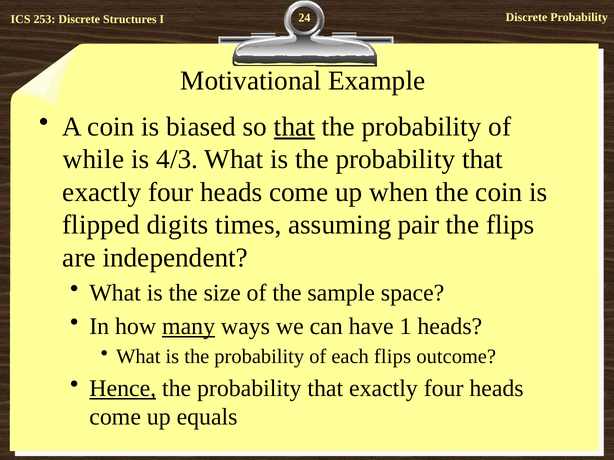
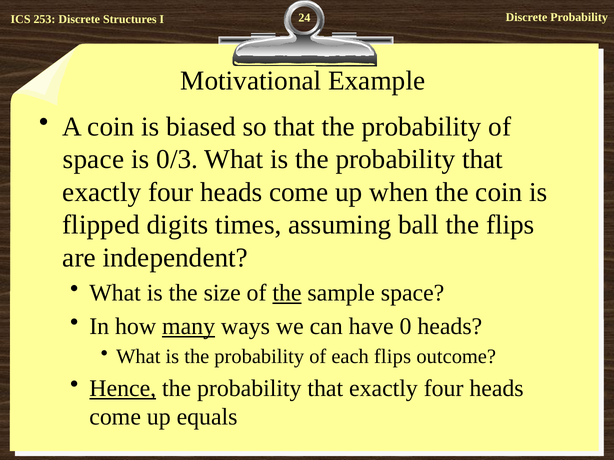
that underline: present -> none (294, 127)
while: while -> space (93, 160)
4/3: 4/3 -> 0/3 (177, 160)
pair: pair -> ball (419, 225)
the underline: none -> present (287, 293)
1: 1 -> 0 (406, 327)
